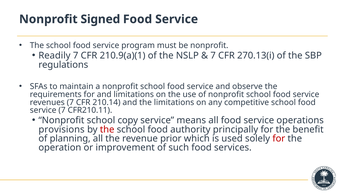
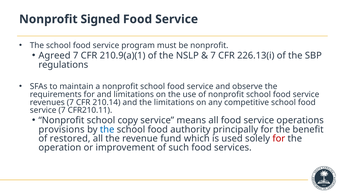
Readily: Readily -> Agreed (54, 56)
270.13(i: 270.13(i -> 226.13(i (256, 56)
the colour: red -> blue (107, 129)
planning: planning -> restored (70, 139)
prior: prior -> fund (171, 139)
